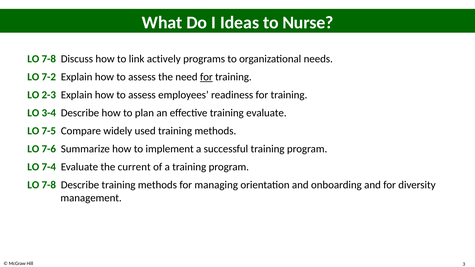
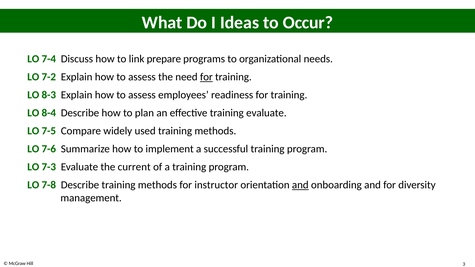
Nurse: Nurse -> Occur (308, 23)
7-8: 7-8 -> 7-4 (49, 59)
actively: actively -> prepare (164, 59)
2-3: 2-3 -> 8-3 (49, 95)
3-4: 3-4 -> 8-4 (49, 113)
7-4: 7-4 -> 7-3 (49, 167)
managing: managing -> instructor (216, 185)
and underline: none -> present (300, 185)
